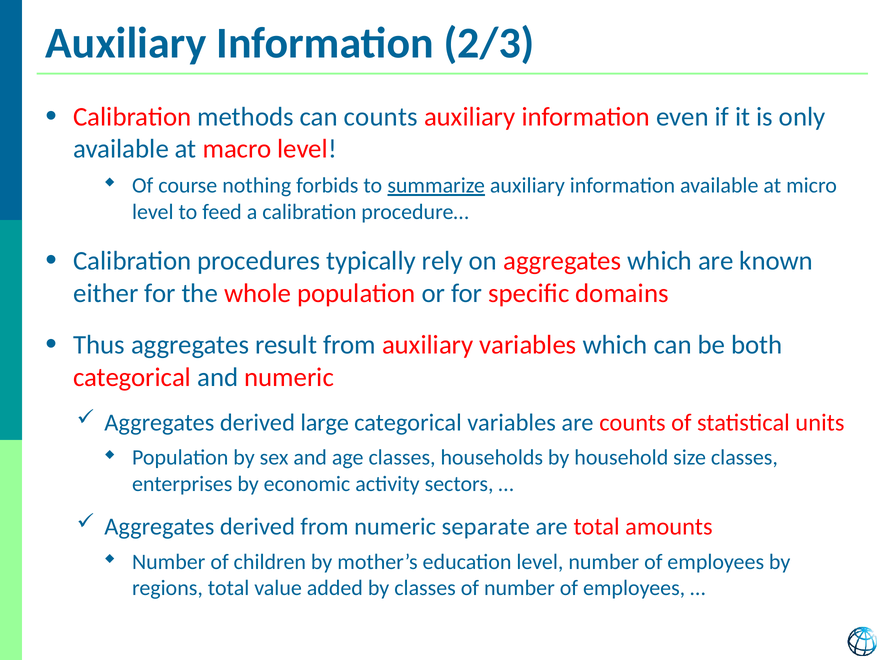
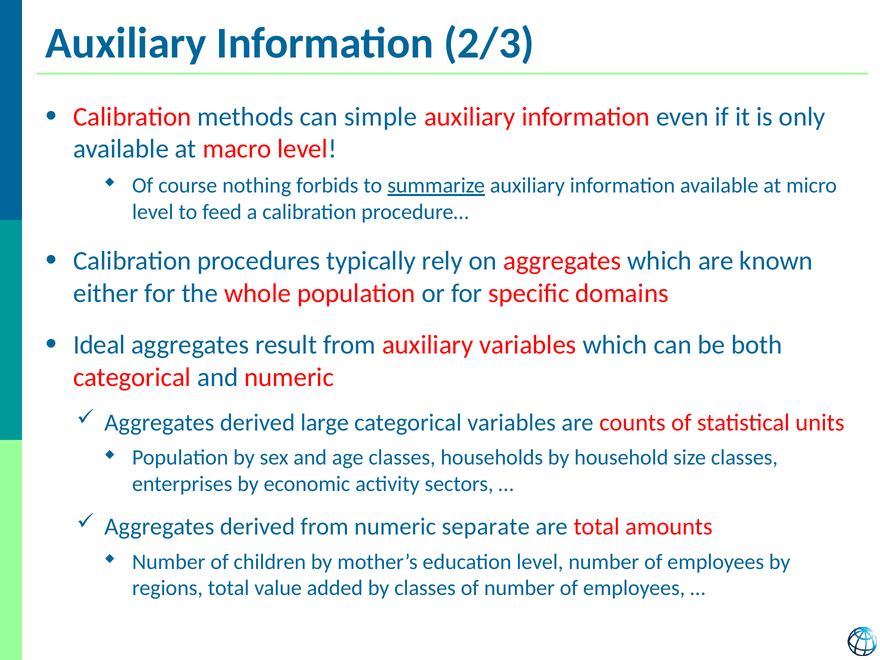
can counts: counts -> simple (381, 117)
Thus: Thus -> Ideal (99, 345)
